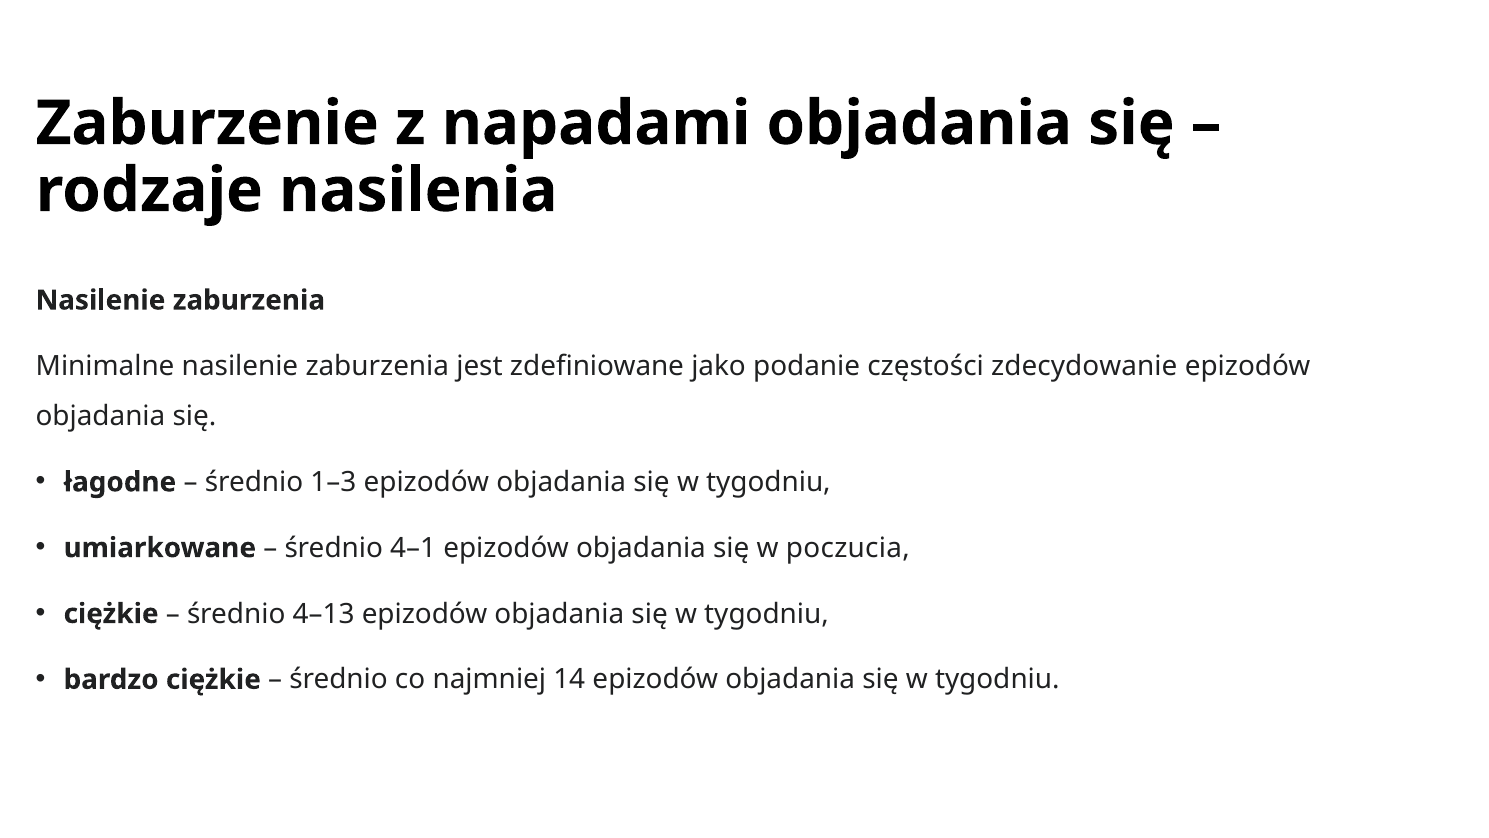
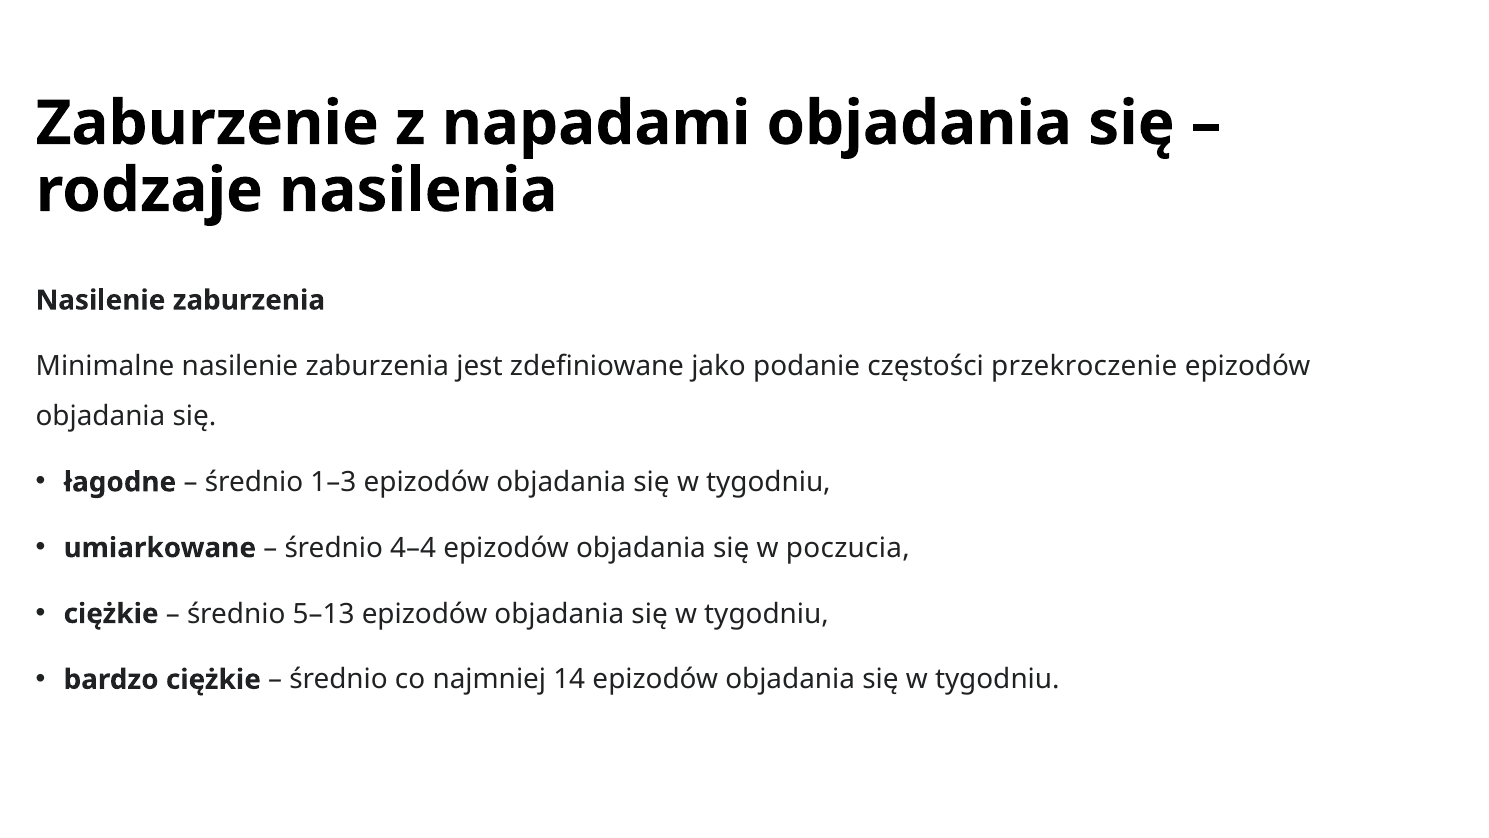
zdecydowanie: zdecydowanie -> przekroczenie (1084, 366)
4–1: 4–1 -> 4–4 (413, 548)
4–13: 4–13 -> 5–13 (324, 613)
